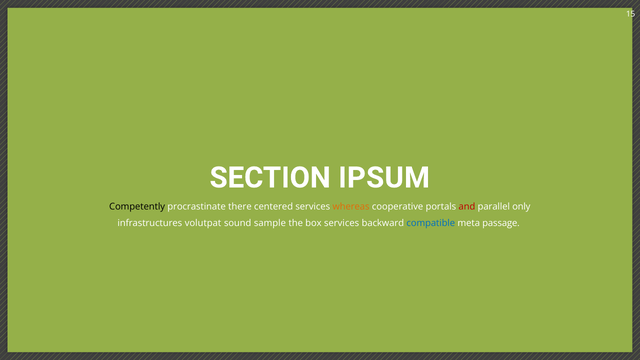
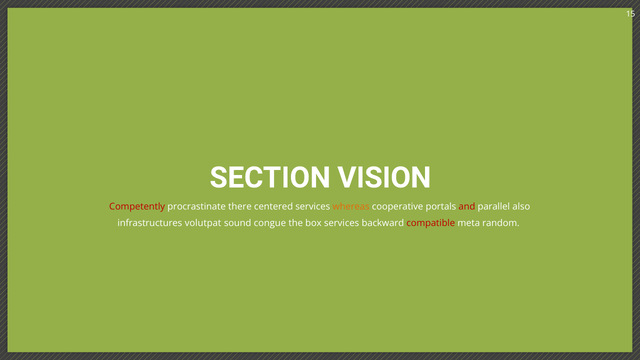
IPSUM: IPSUM -> VISION (384, 178)
Competently colour: black -> red (137, 206)
only: only -> also (521, 206)
sample: sample -> congue (270, 223)
compatible colour: blue -> red (431, 223)
passage: passage -> random (501, 223)
